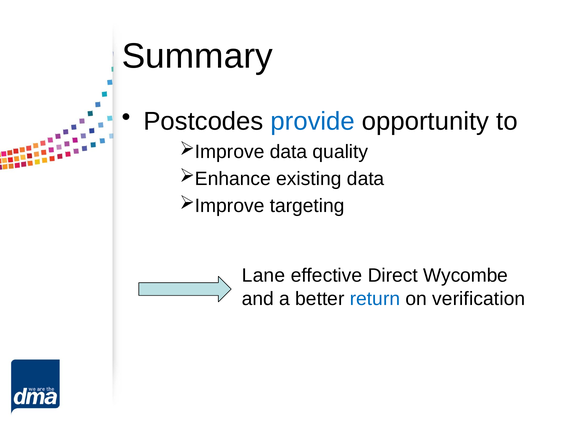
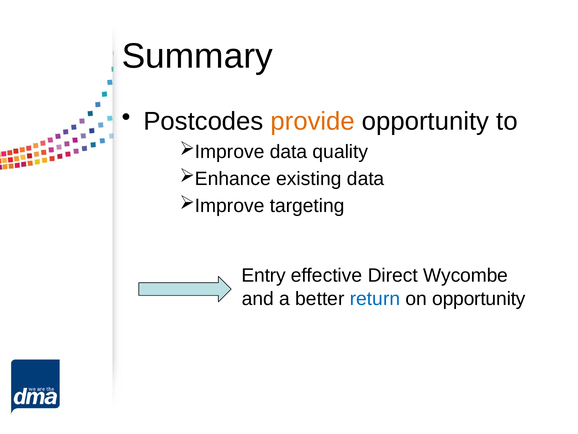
provide colour: blue -> orange (313, 121)
Lane: Lane -> Entry (264, 275)
on verification: verification -> opportunity (479, 298)
